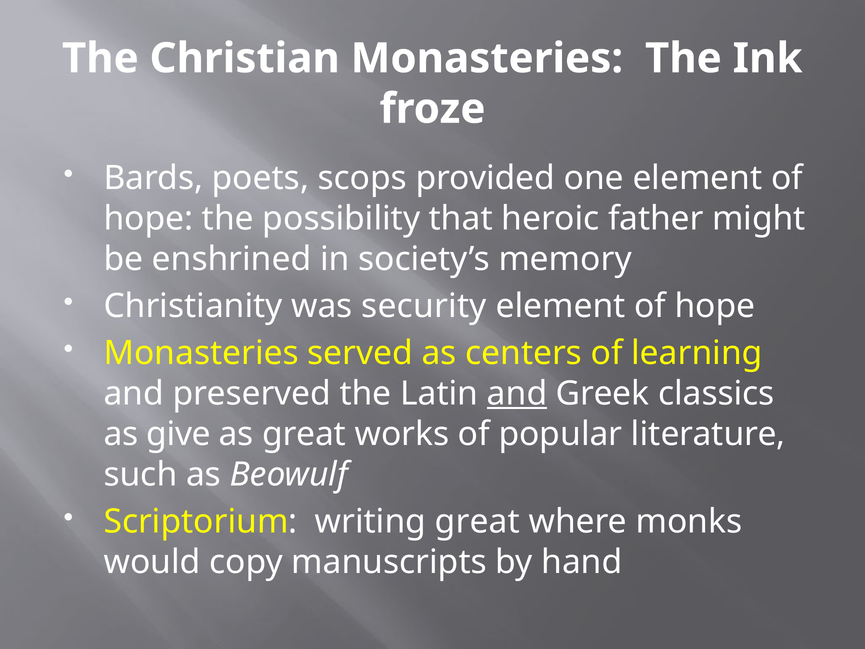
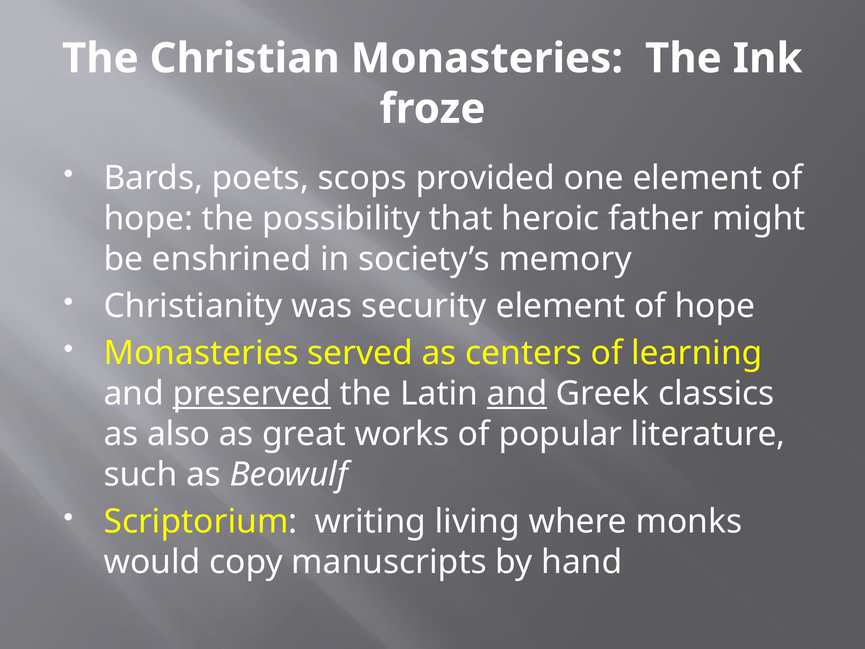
preserved underline: none -> present (252, 394)
give: give -> also (179, 434)
writing great: great -> living (477, 522)
